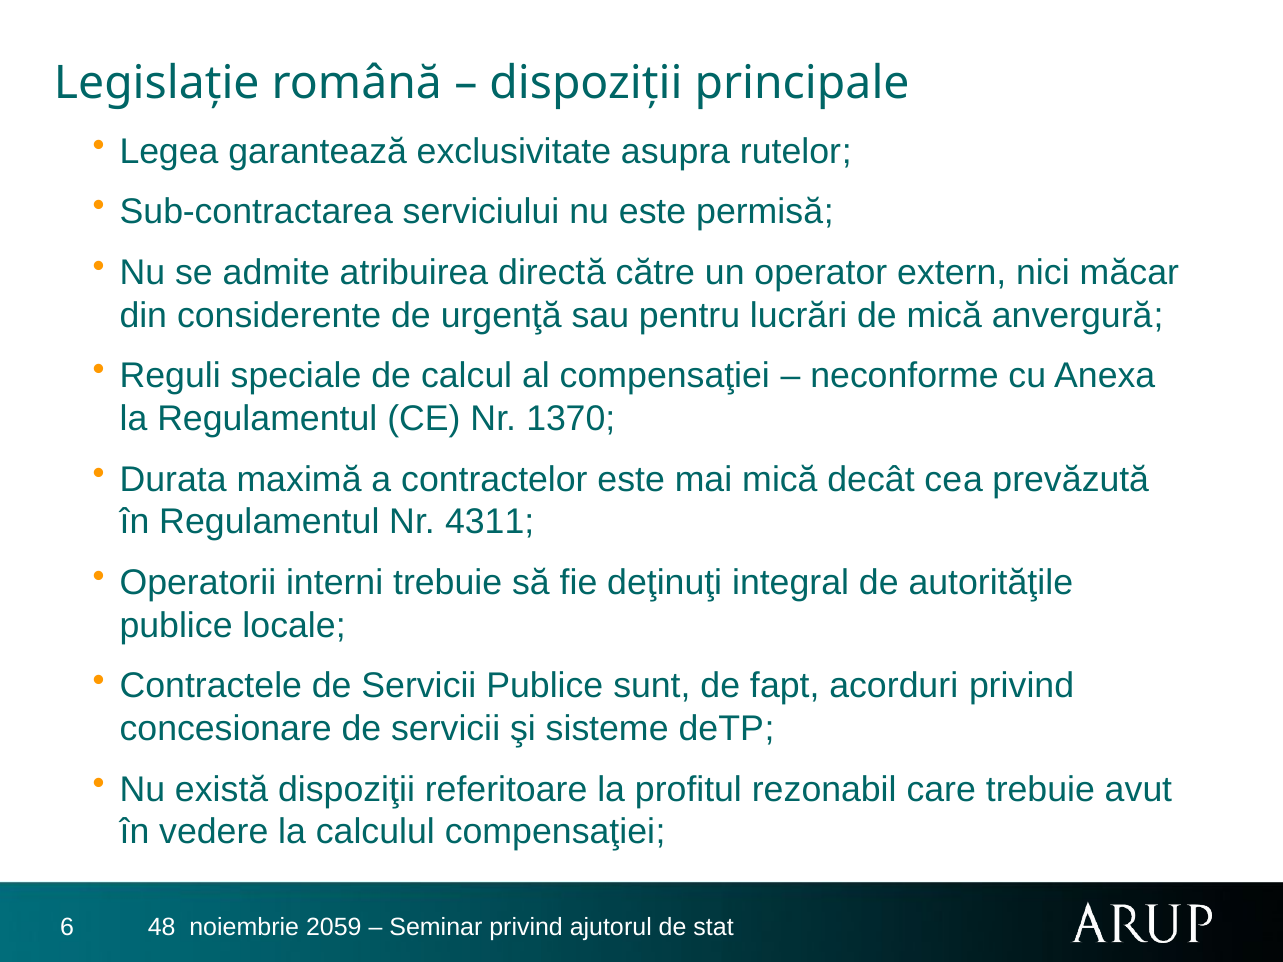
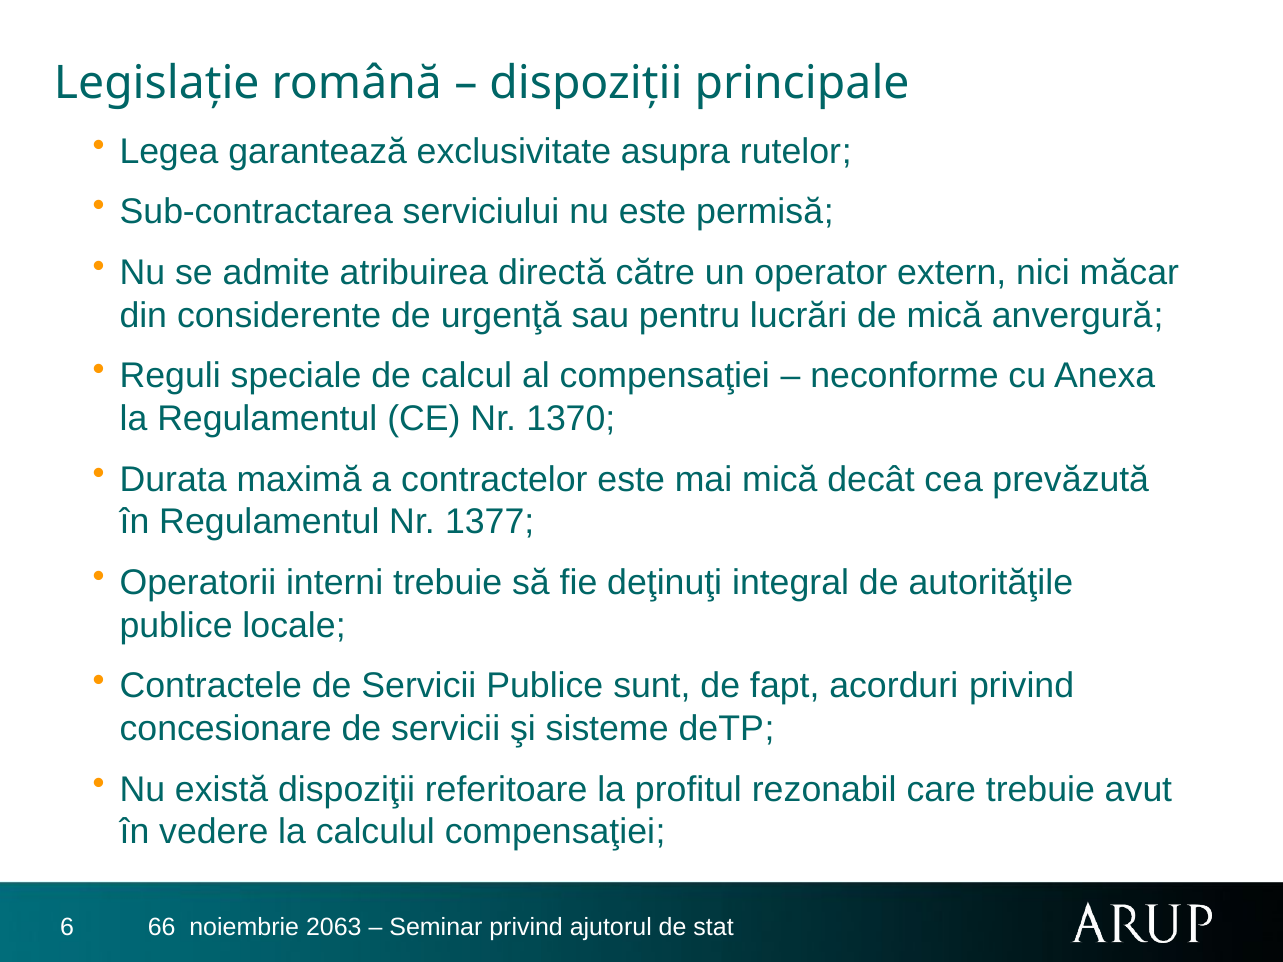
4311: 4311 -> 1377 (490, 522)
48: 48 -> 66 (162, 928)
2059: 2059 -> 2063 (334, 928)
